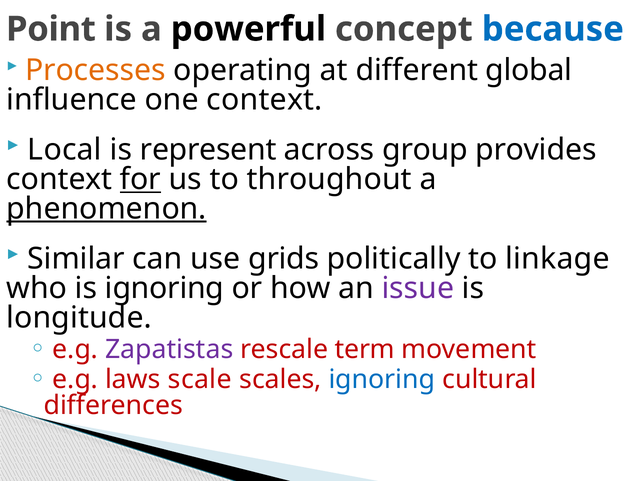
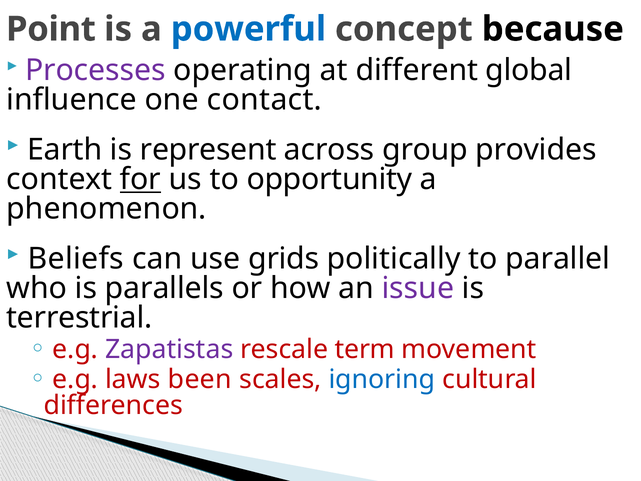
powerful colour: black -> blue (248, 29)
because colour: blue -> black (553, 29)
Processes colour: orange -> purple (95, 70)
one context: context -> contact (264, 100)
Local: Local -> Earth (65, 150)
throughout: throughout -> opportunity (329, 179)
phenomenon underline: present -> none (106, 208)
Similar: Similar -> Beliefs (76, 259)
linkage: linkage -> parallel (558, 259)
is ignoring: ignoring -> parallels (164, 288)
longitude: longitude -> terrestrial (79, 317)
scale: scale -> been (200, 379)
